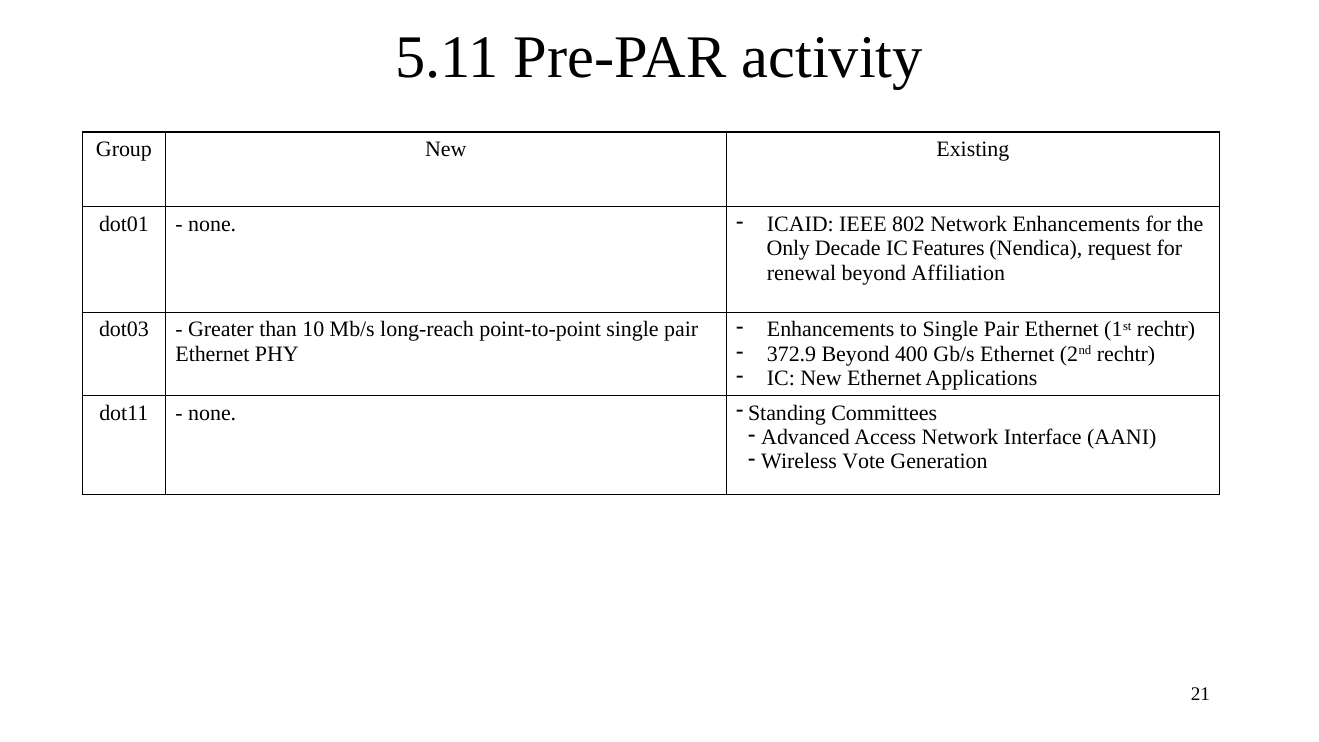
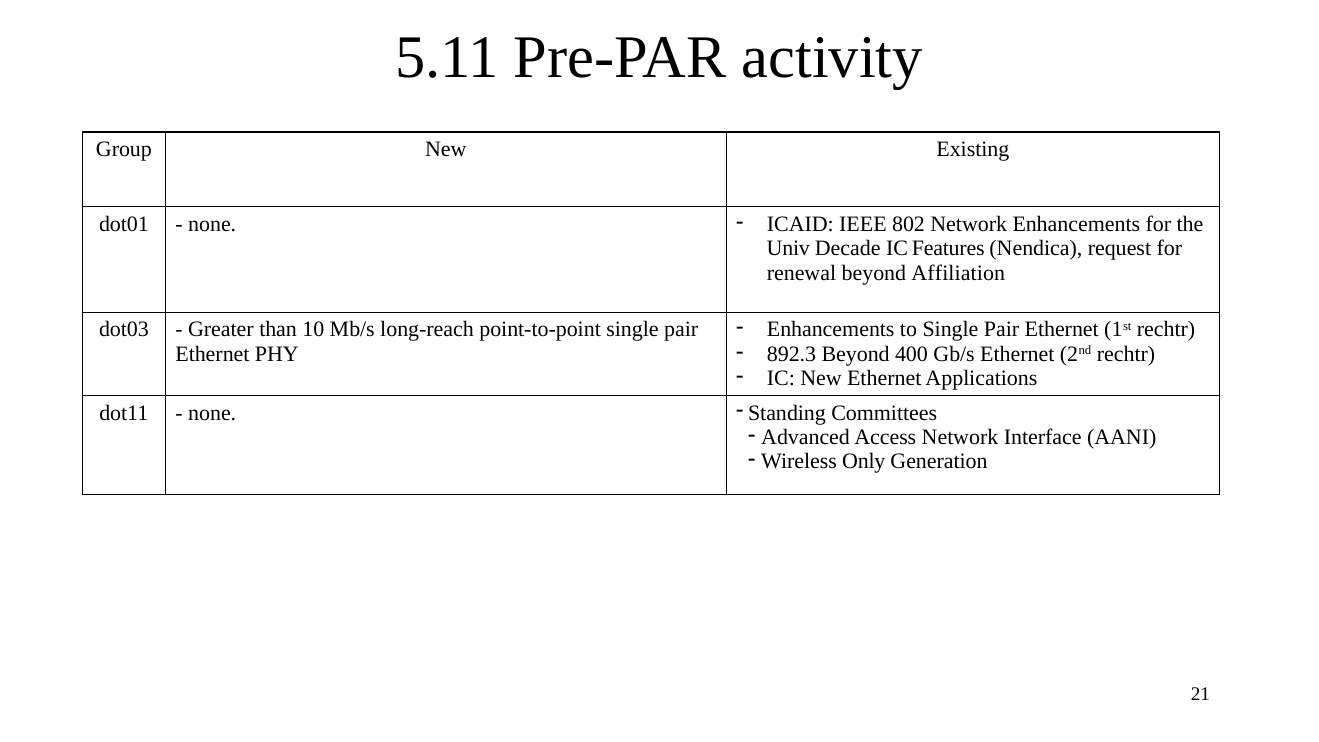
Only: Only -> Univ (788, 249)
372.9: 372.9 -> 892.3 (792, 354)
Vote: Vote -> Only (864, 462)
